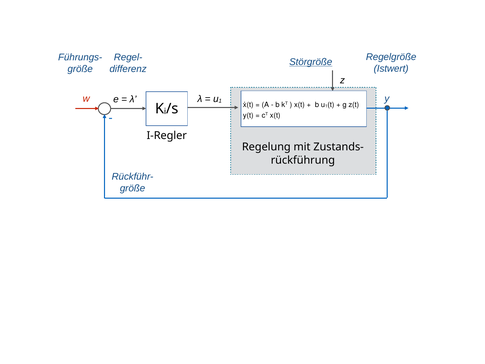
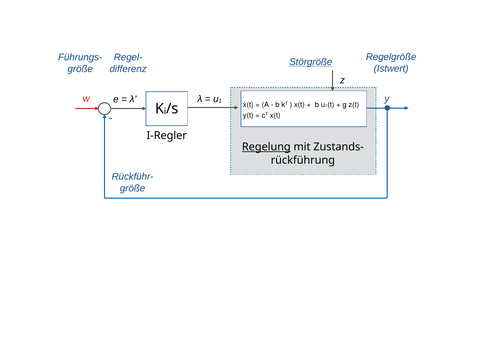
Regelung underline: none -> present (266, 147)
